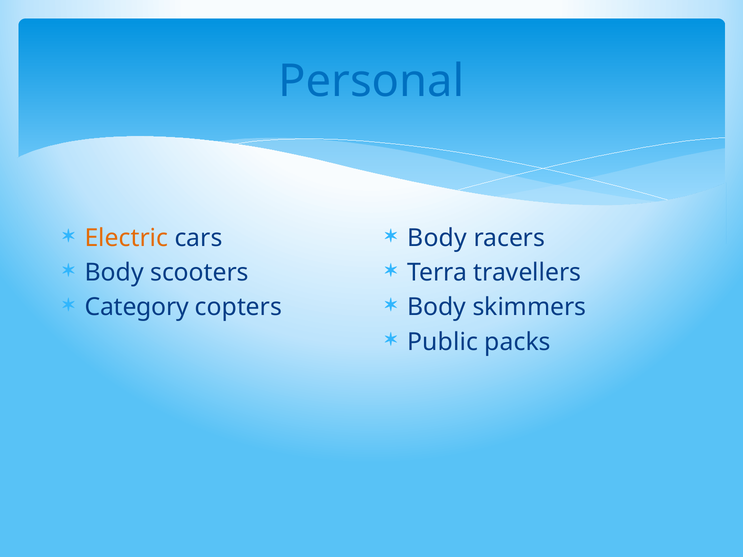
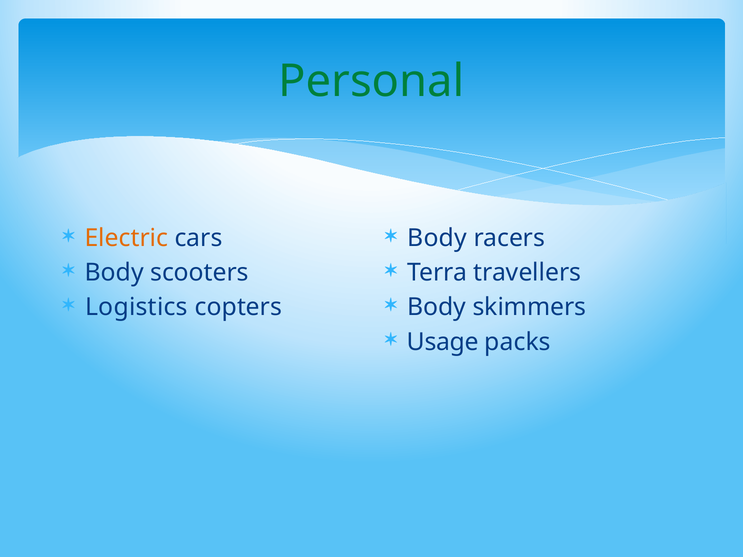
Personal colour: blue -> green (371, 82)
Category: Category -> Logistics (136, 307)
Public: Public -> Usage (443, 342)
